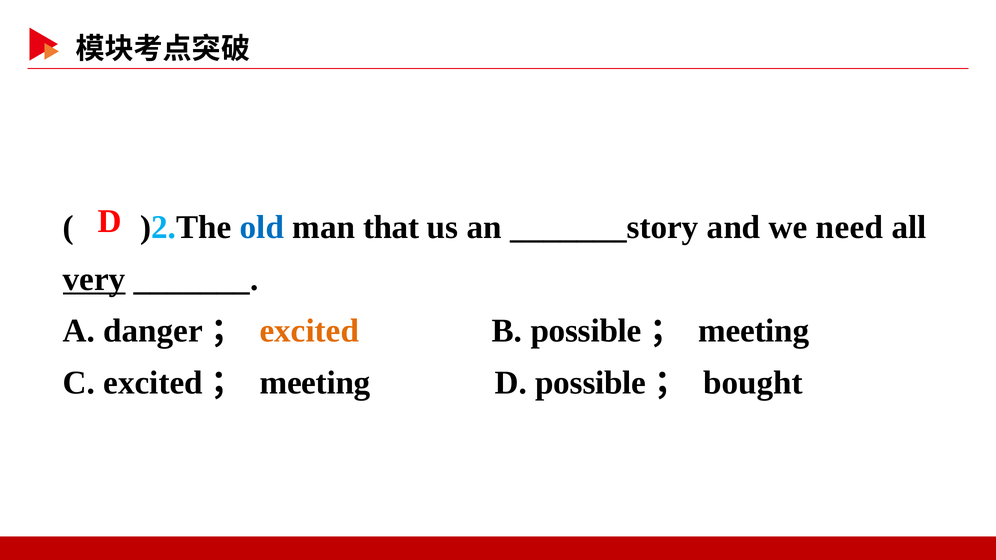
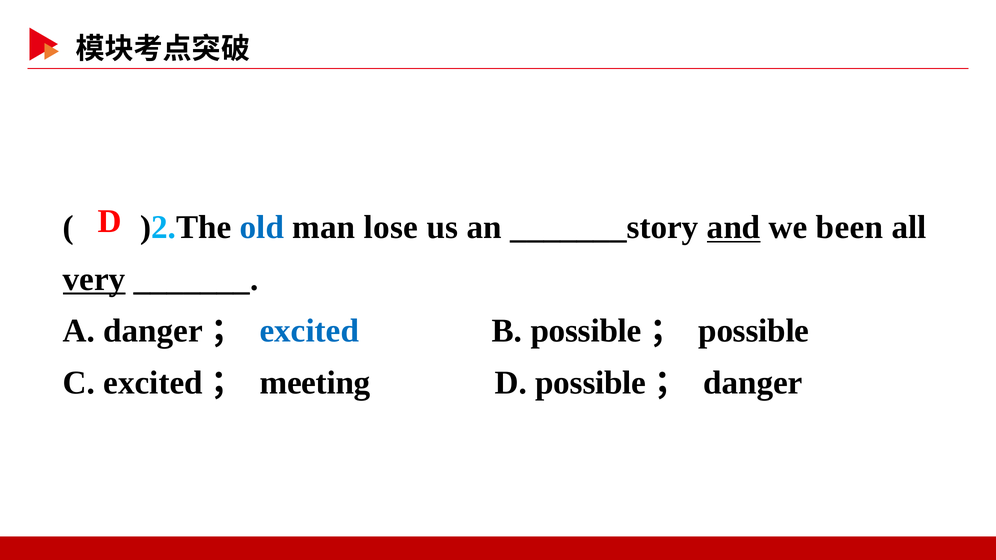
that: that -> lose (391, 228)
and underline: none -> present (734, 228)
need: need -> been (849, 228)
excited colour: orange -> blue (309, 331)
meeting: meeting -> possible (754, 331)
bought: bought -> danger (753, 383)
